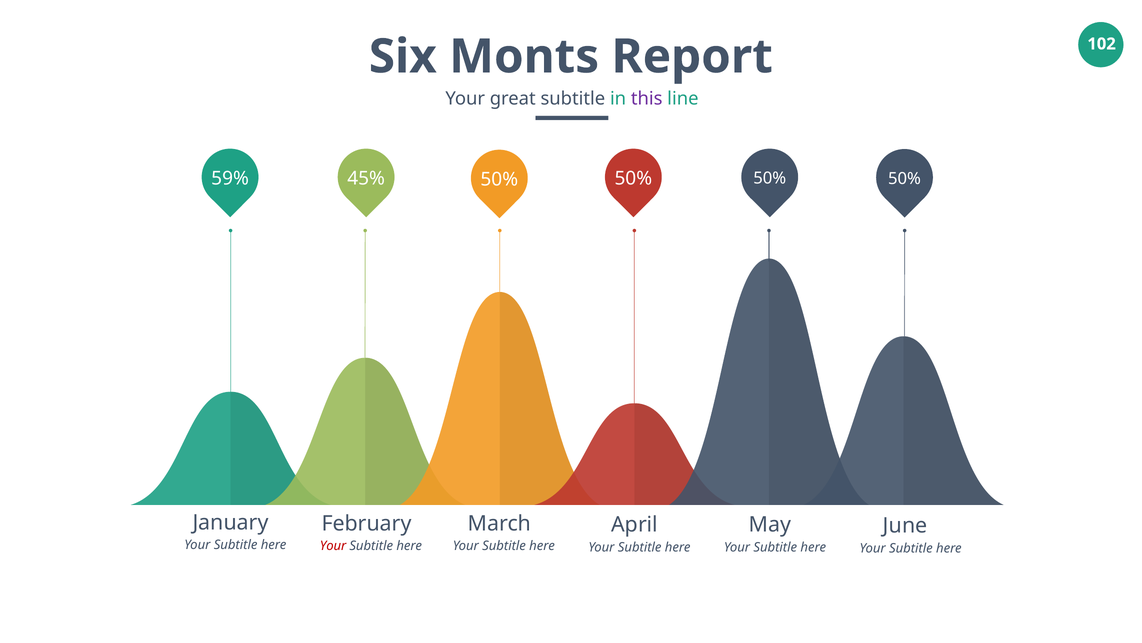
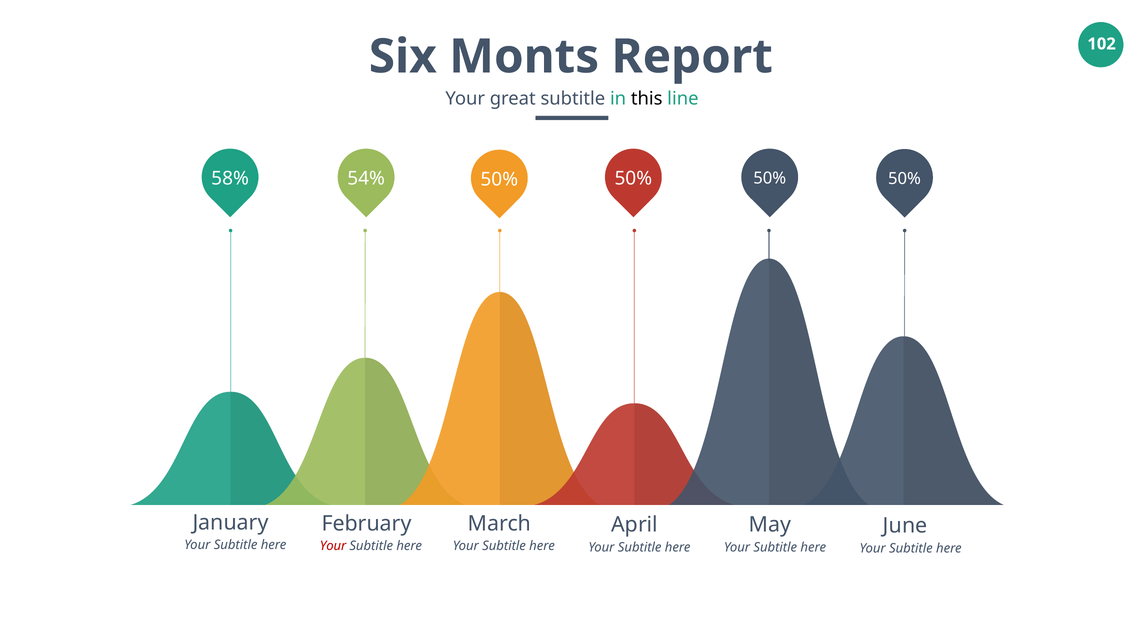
this colour: purple -> black (647, 98)
59%: 59% -> 58% (230, 178)
45%: 45% -> 54% (366, 178)
